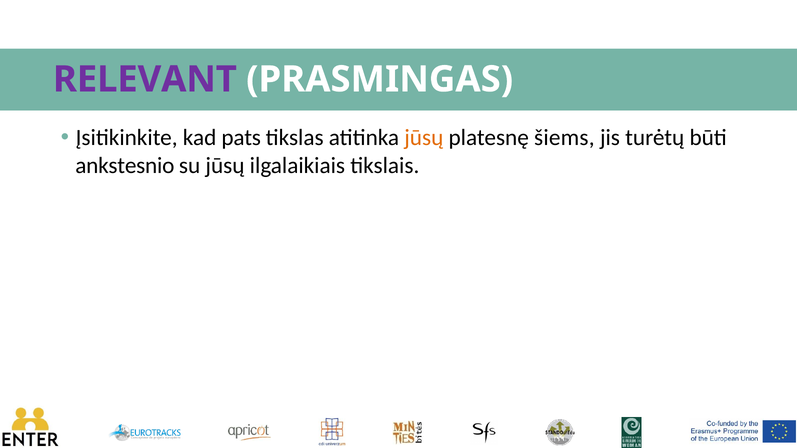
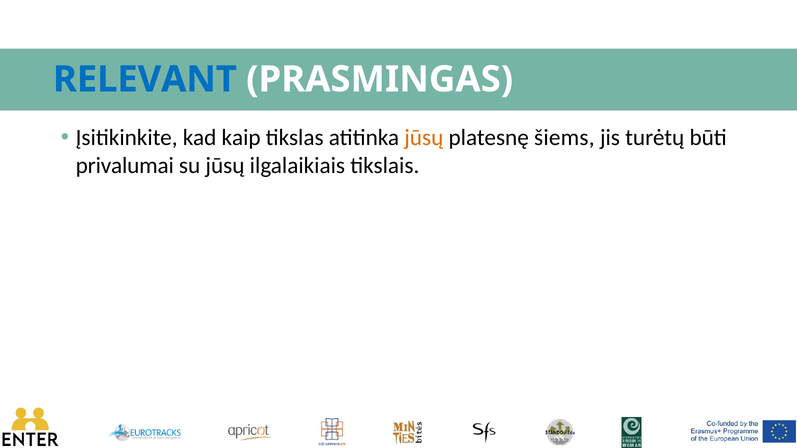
RELEVANT colour: purple -> blue (145, 79)
pats: pats -> kaip (241, 138)
ankstesnio: ankstesnio -> privalumai (125, 166)
